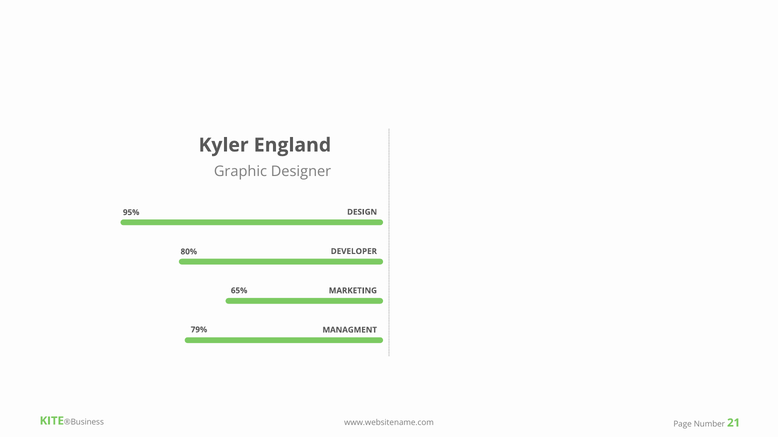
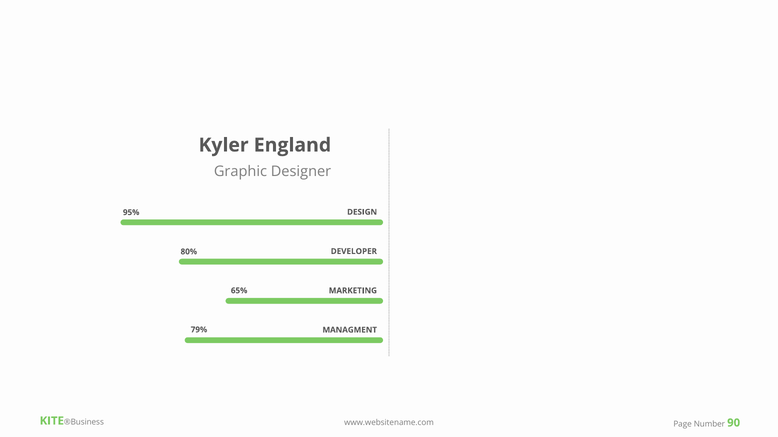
21: 21 -> 90 (734, 423)
